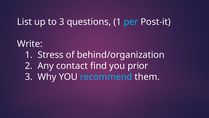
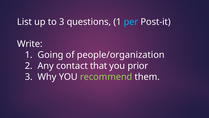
Stress: Stress -> Going (51, 55)
behind/organization: behind/organization -> people/organization (121, 55)
find: find -> that (99, 66)
recommend colour: light blue -> light green (106, 77)
